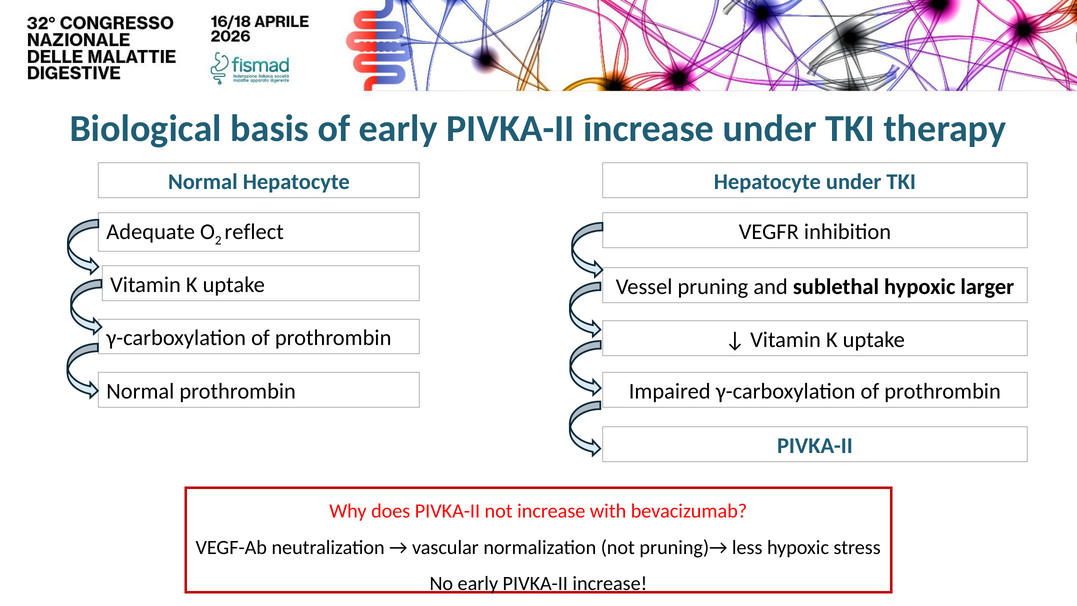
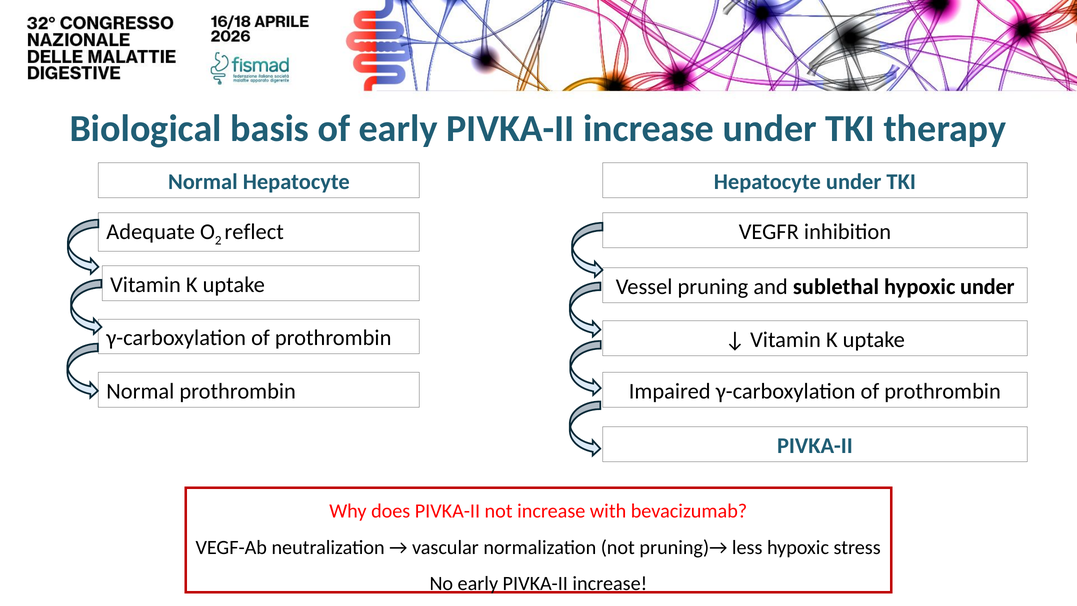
hypoxic larger: larger -> under (987, 287)
